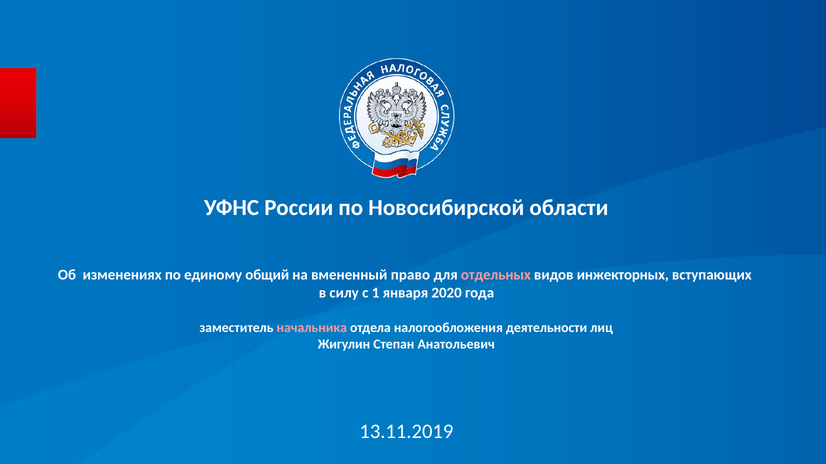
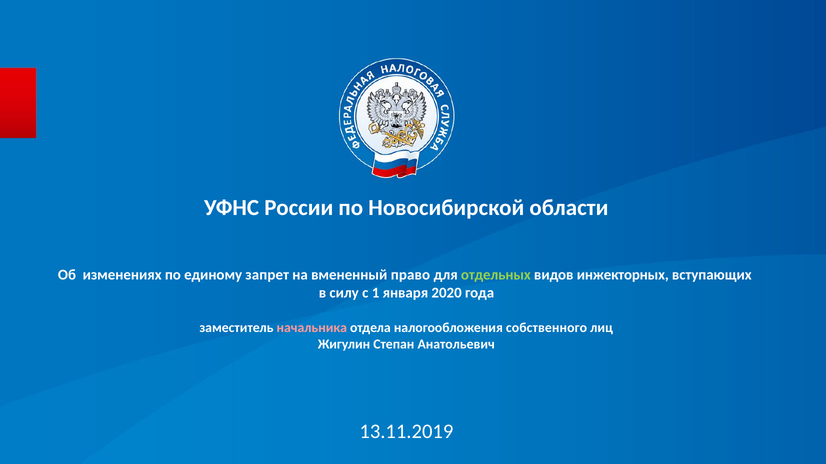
общий: общий -> запрет (267, 275)
отдельных colour: pink -> light green (496, 275)
деятельности: деятельности -> собственного (546, 328)
